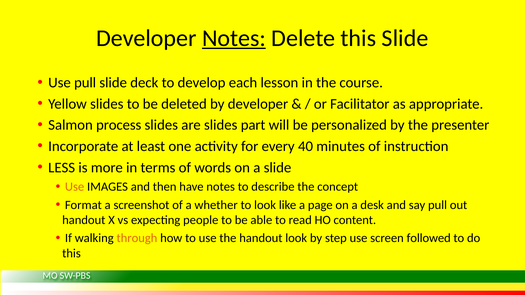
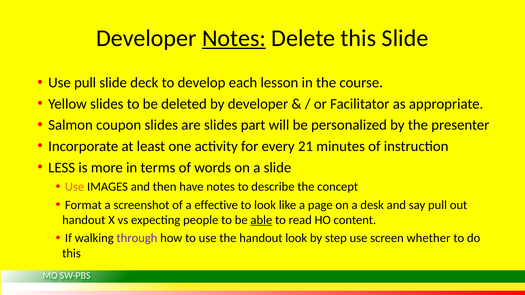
process: process -> coupon (119, 125)
40: 40 -> 21 (306, 146)
whether: whether -> effective (216, 205)
able underline: none -> present (261, 220)
through colour: orange -> purple (137, 238)
followed: followed -> whether (429, 238)
